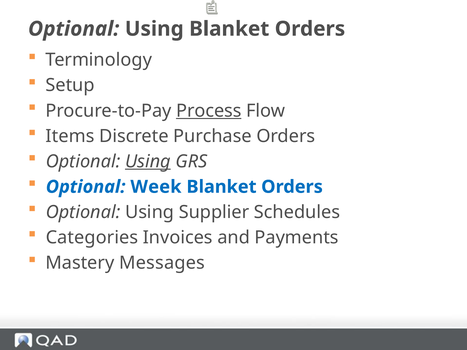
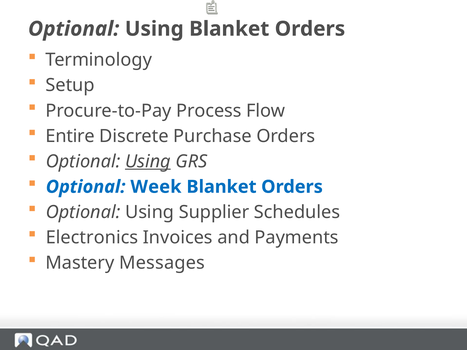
Process underline: present -> none (209, 111)
Items: Items -> Entire (70, 136)
Categories: Categories -> Electronics (92, 238)
